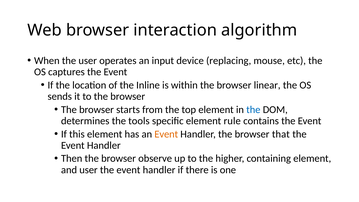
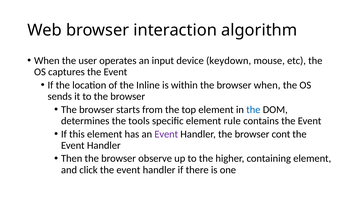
replacing: replacing -> keydown (229, 61)
browser linear: linear -> when (267, 85)
Event colour: orange -> purple (166, 134)
that: that -> cont (281, 134)
and user: user -> click (88, 170)
